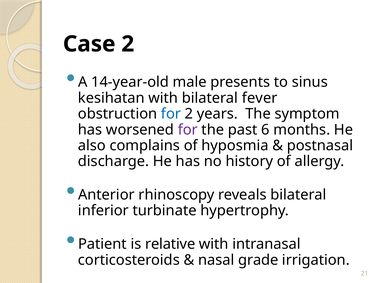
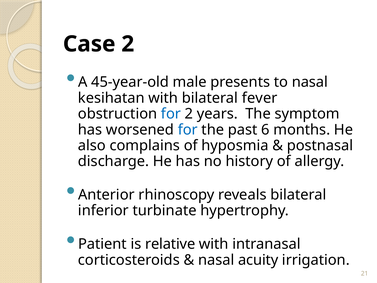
14-year-old: 14-year-old -> 45-year-old (130, 82)
to sinus: sinus -> nasal (310, 82)
for colour: purple -> blue (188, 130)
grade: grade -> acuity (258, 260)
